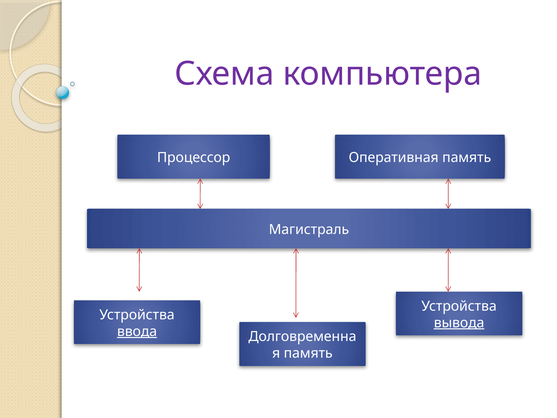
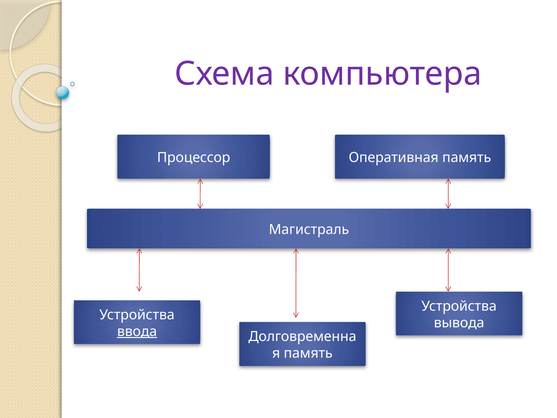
вывода underline: present -> none (459, 323)
